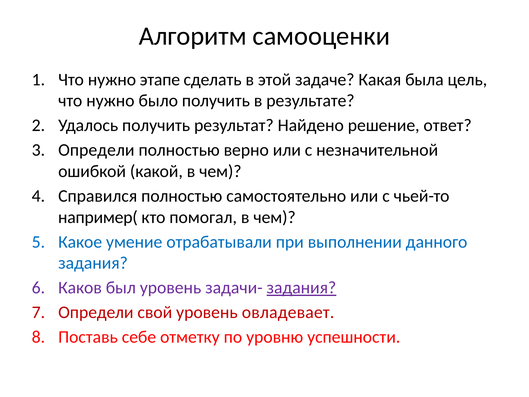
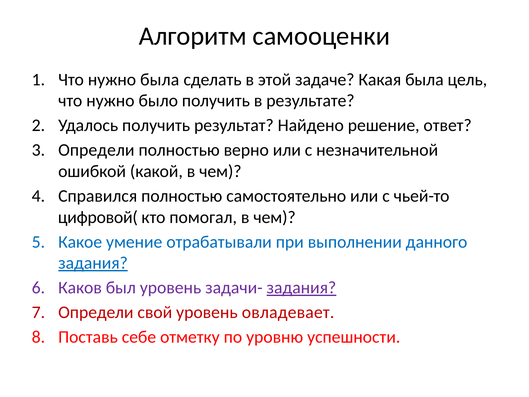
нужно этапе: этапе -> была (160, 80)
например(: например( -> цифровой( (98, 217)
задания underline: none -> present (93, 263)
